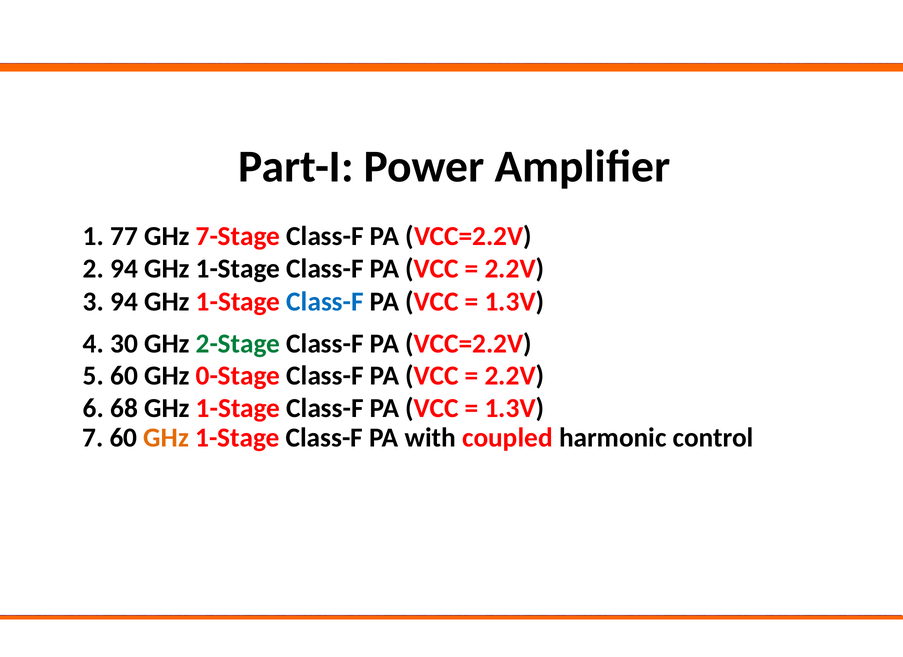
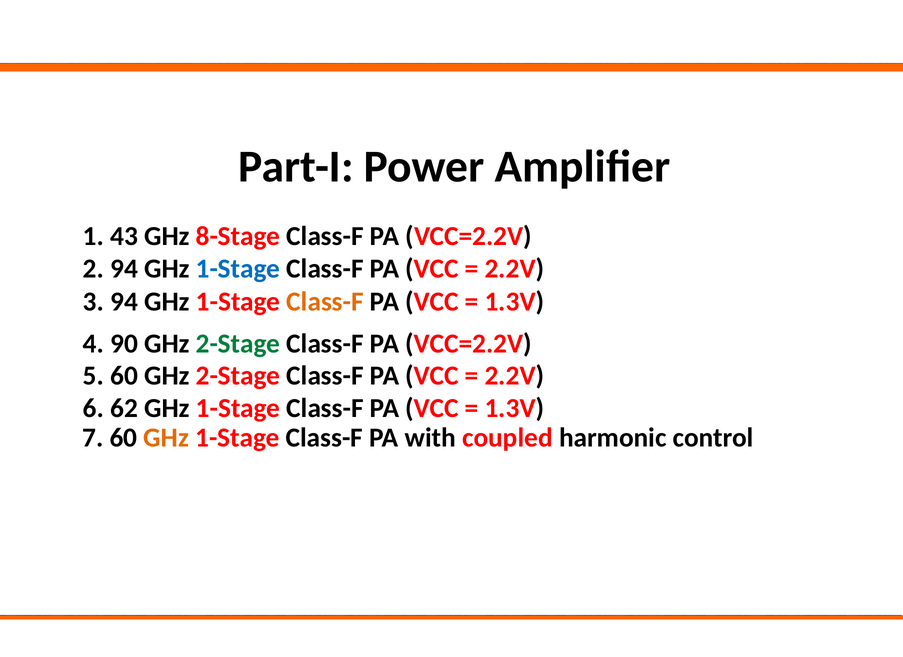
77: 77 -> 43 (124, 236)
7-Stage: 7-Stage -> 8-Stage (238, 236)
1-Stage colour: black -> blue (238, 268)
Class-F colour: blue -> orange (325, 302)
30: 30 -> 90 (124, 343)
60 GHz 0-Stage: 0-Stage -> 2-Stage (238, 376)
68: 68 -> 62 (124, 408)
